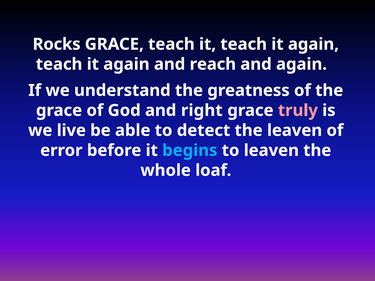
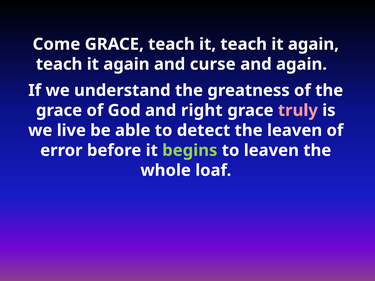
Rocks: Rocks -> Come (56, 44)
reach: reach -> curse (213, 64)
begins colour: light blue -> light green (190, 151)
